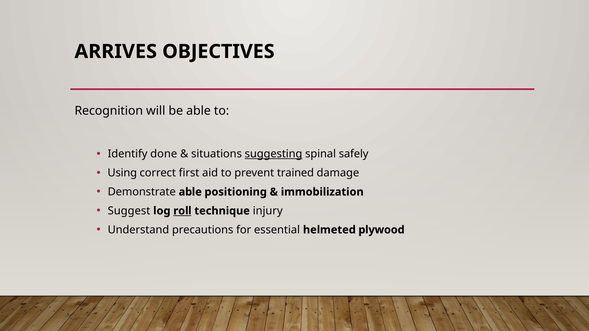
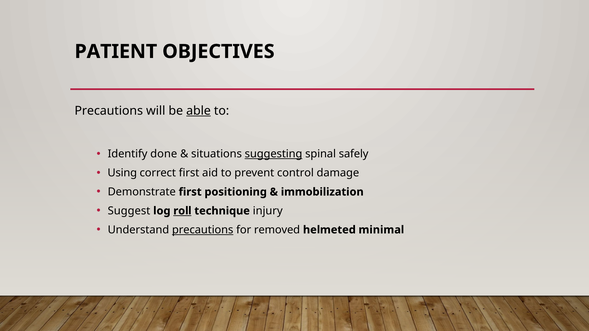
ARRIVES: ARRIVES -> PATIENT (116, 52)
Recognition: Recognition -> Precautions (109, 111)
able underline: none -> present (198, 111)
trained: trained -> control (295, 173)
Demonstrate able: able -> first (190, 192)
precautions underline: none -> present (203, 230)
essential: essential -> removed (277, 230)
plywood: plywood -> minimal (381, 230)
